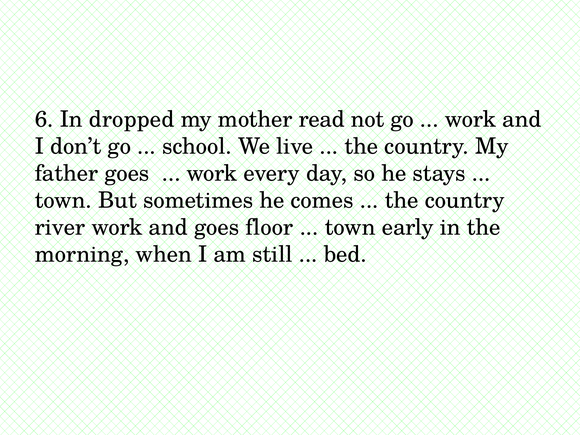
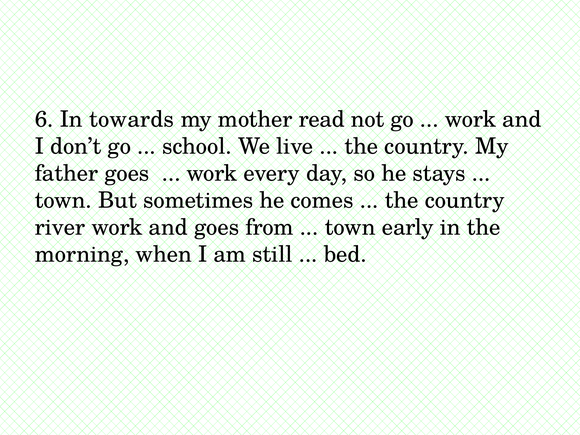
dropped: dropped -> towards (132, 119)
floor: floor -> from (270, 228)
